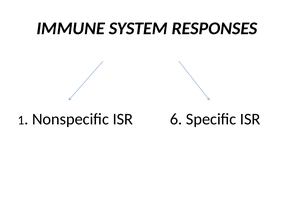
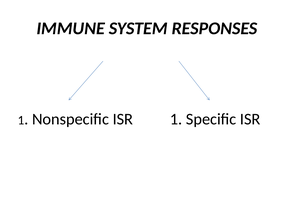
ISR 6: 6 -> 1 (176, 119)
